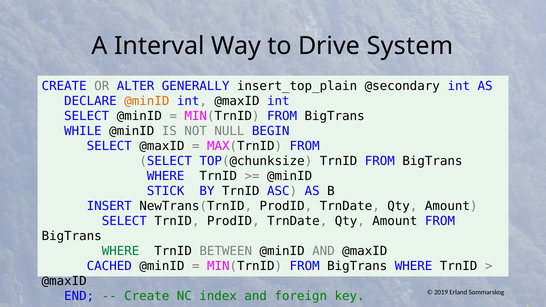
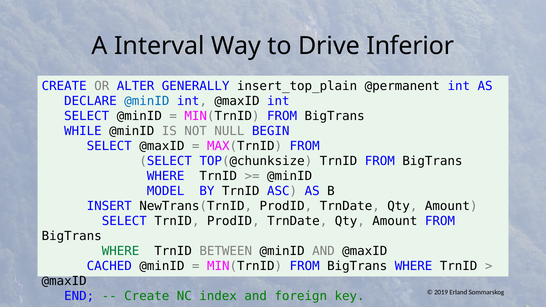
System: System -> Inferior (410, 46)
@secondary: @secondary -> @permanent (402, 86)
@minID colour: orange -> blue (147, 101)
STICK: STICK -> MODEL (166, 191)
